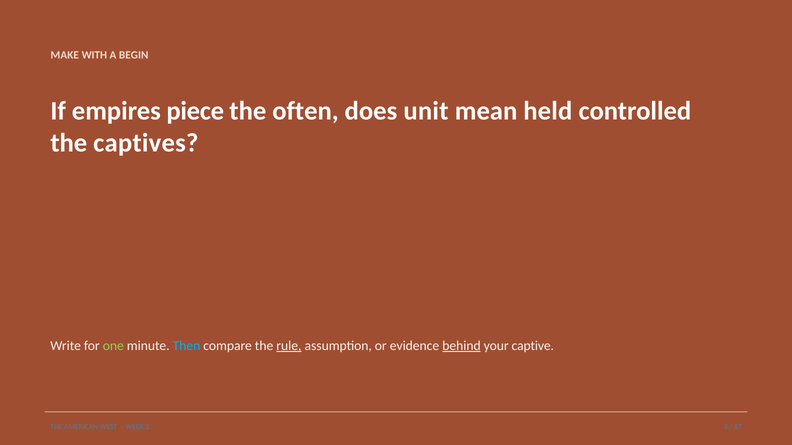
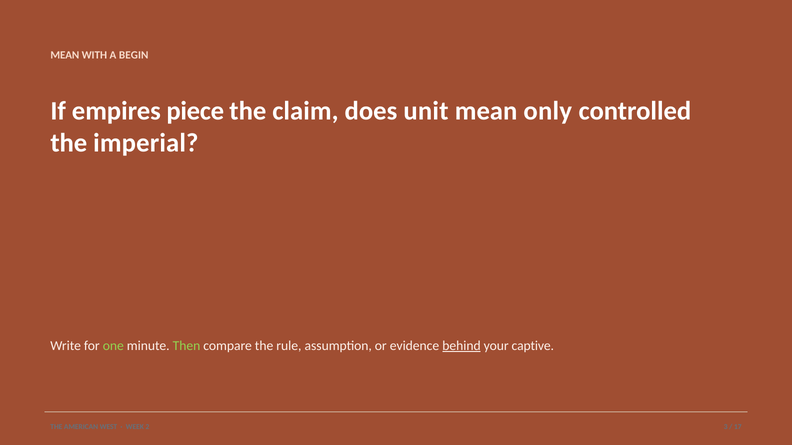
MAKE: MAKE -> MEAN (65, 55)
often: often -> claim (305, 111)
held: held -> only (548, 111)
captives: captives -> imperial (146, 143)
Then colour: light blue -> light green (186, 346)
rule underline: present -> none (289, 346)
